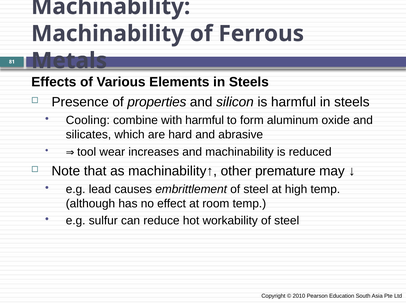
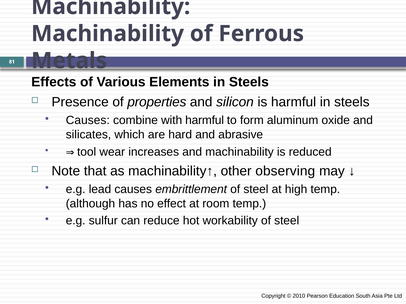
Cooling: Cooling -> Causes (88, 121)
premature: premature -> observing (285, 171)
